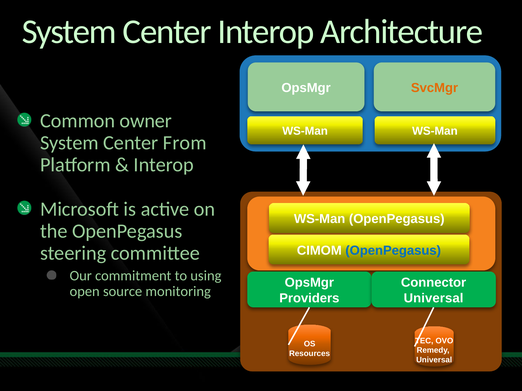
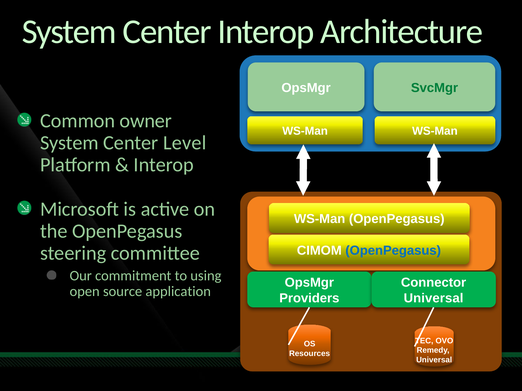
SvcMgr colour: orange -> green (435, 88)
From: From -> Level (185, 143)
monitoring: monitoring -> application (178, 292)
